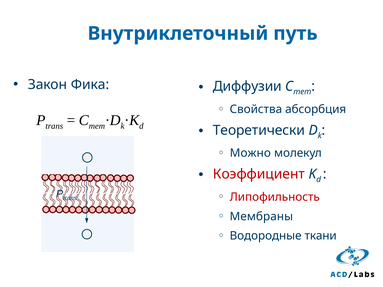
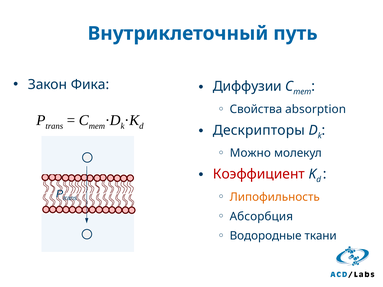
абсорбция: абсорбция -> absorption (316, 109)
Теоретически: Теоретически -> Дескрипторы (259, 130)
Липофильность colour: red -> orange (275, 197)
Мембраны: Мембраны -> Абсорбция (261, 217)
